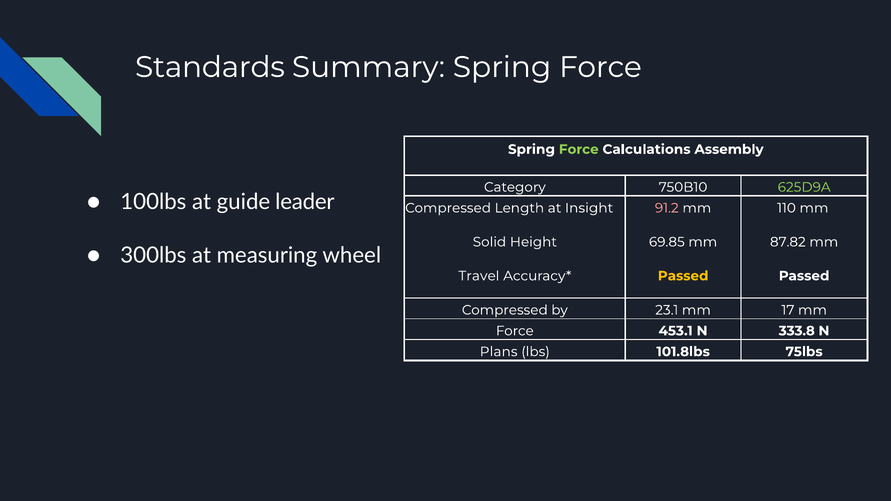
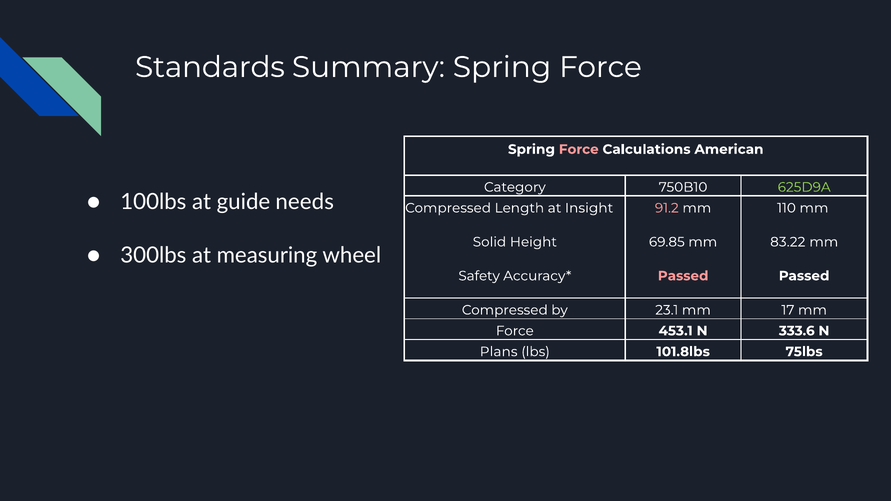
Force colour: light green -> pink (579, 149)
Assembly: Assembly -> American (729, 149)
leader: leader -> needs (305, 202)
87.82: 87.82 -> 83.22 (788, 242)
Travel: Travel -> Safety (479, 276)
Passed colour: yellow -> pink (683, 276)
333.8: 333.8 -> 333.6 (797, 331)
